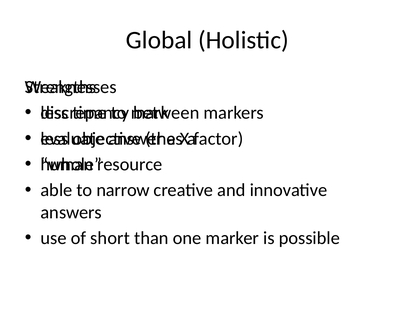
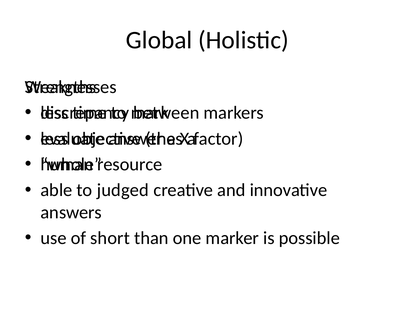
narrow: narrow -> judged (123, 190)
